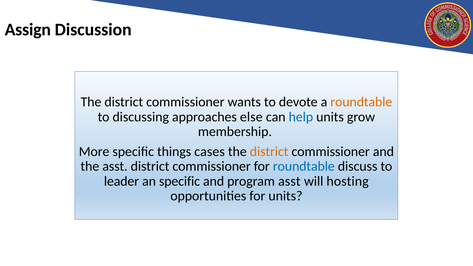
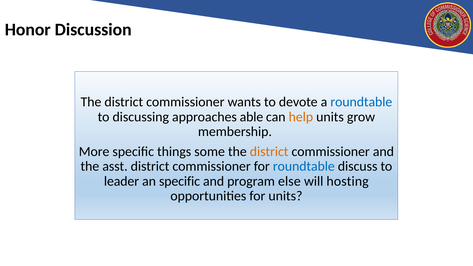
Assign: Assign -> Honor (28, 30)
roundtable colour: orange -> blue (361, 102)
else: else -> able (251, 117)
help colour: blue -> orange (301, 117)
cases: cases -> some (210, 152)
program asst: asst -> else (289, 181)
